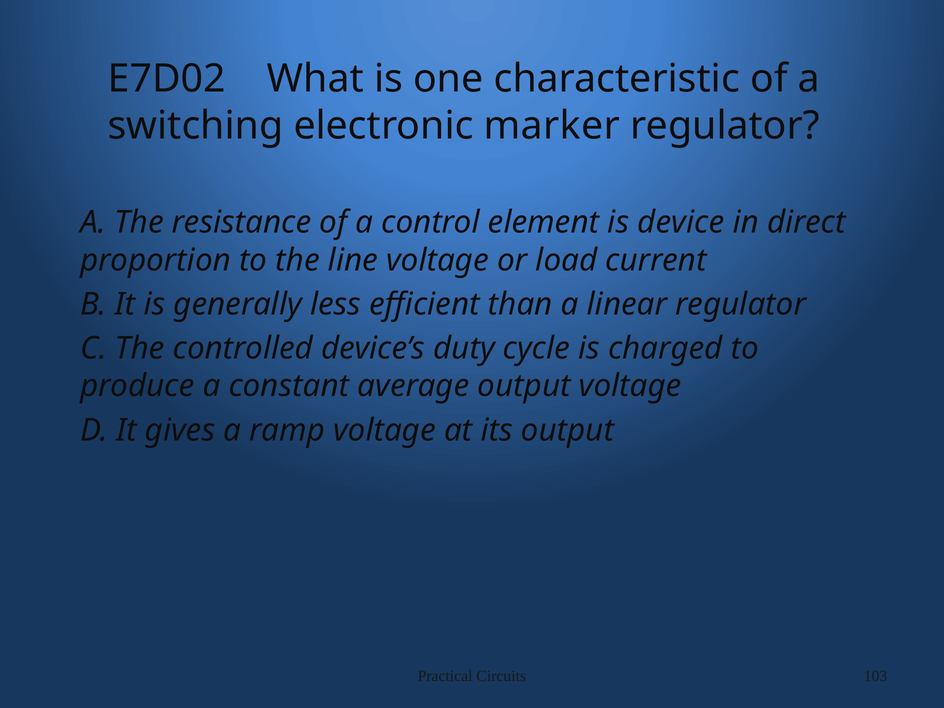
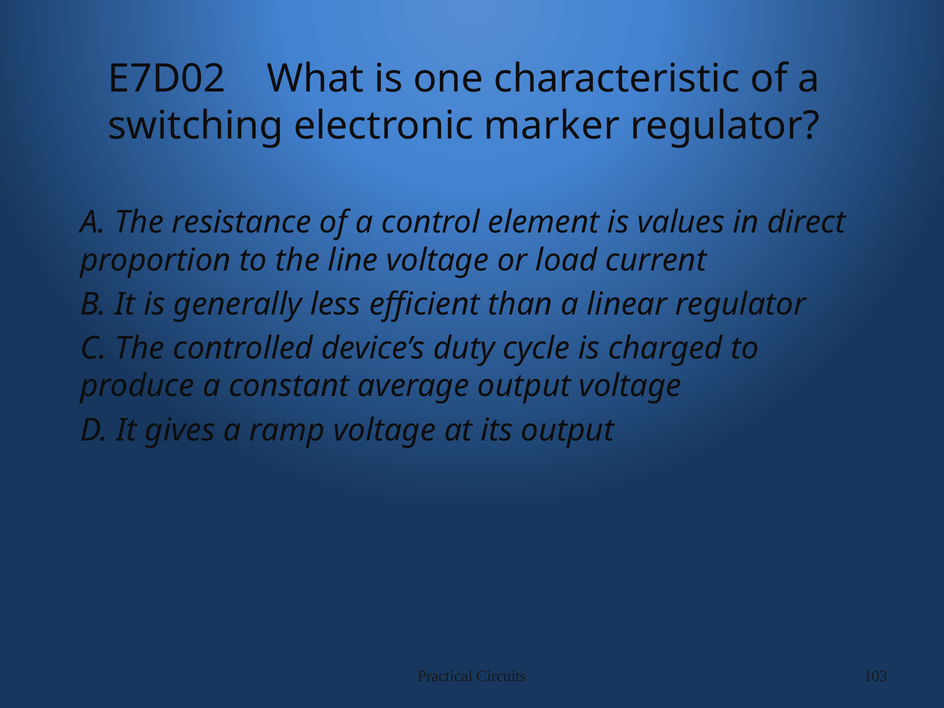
device: device -> values (681, 222)
